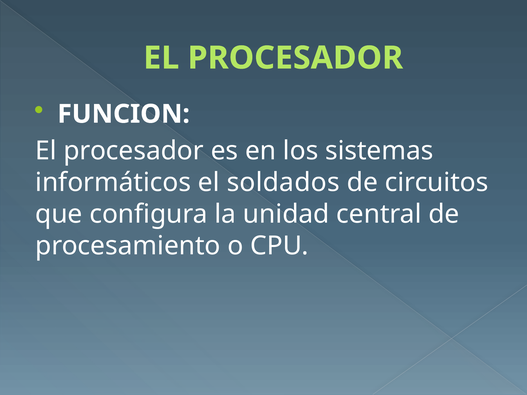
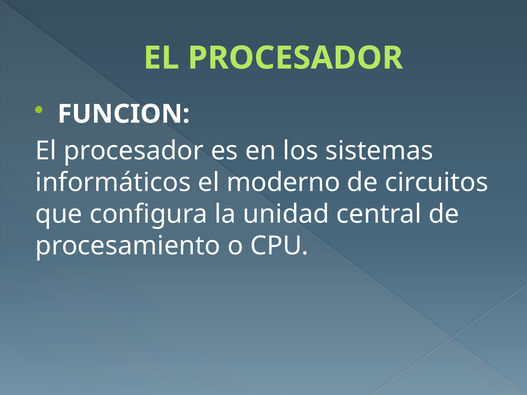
soldados: soldados -> moderno (283, 183)
